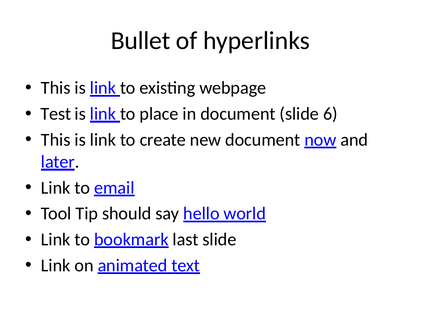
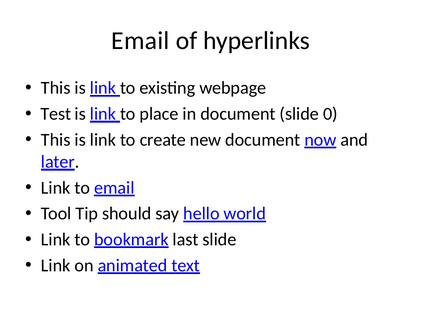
Bullet: Bullet -> Email (140, 41)
6: 6 -> 0 (330, 114)
